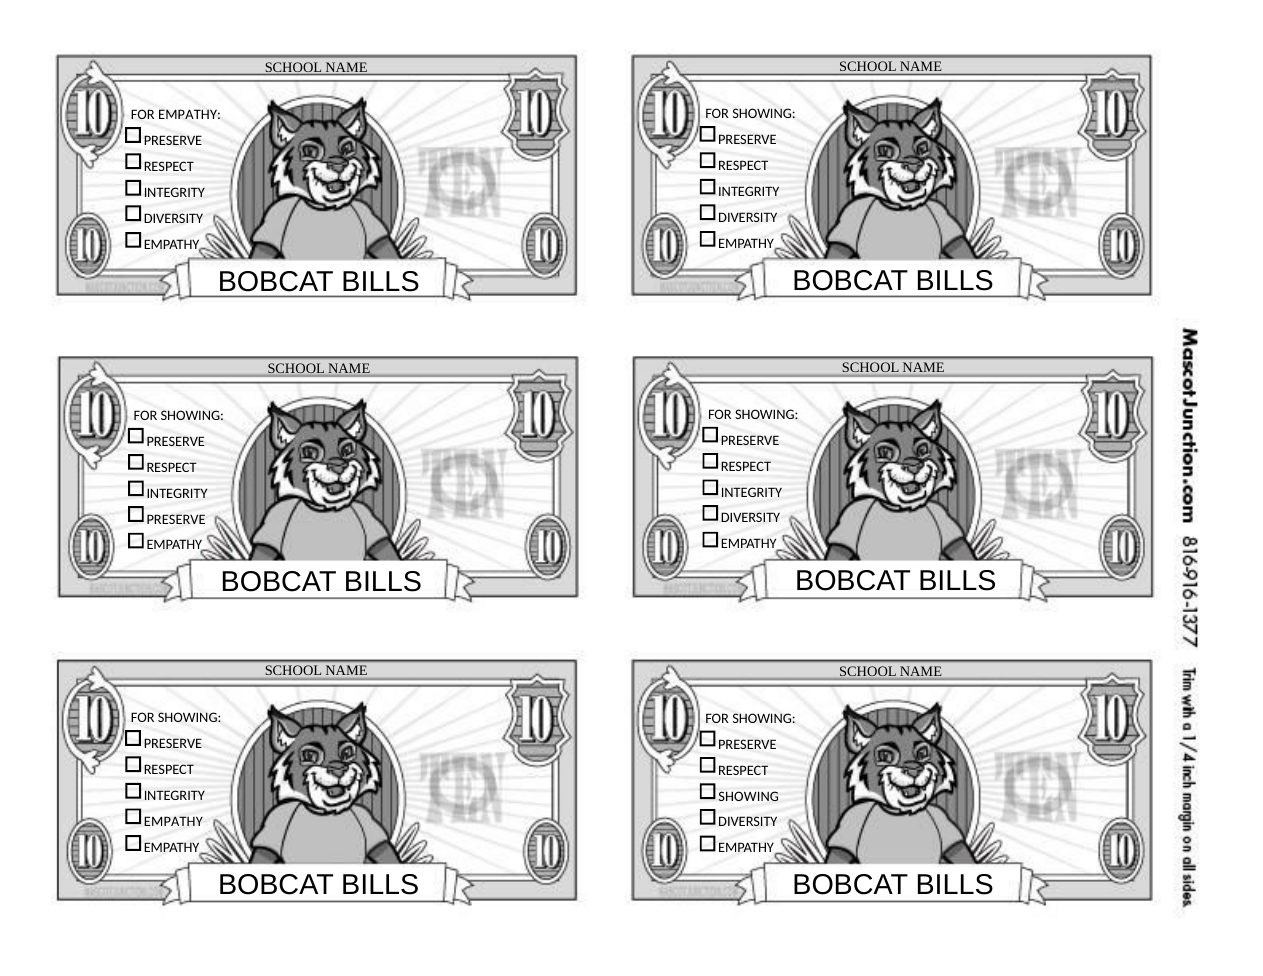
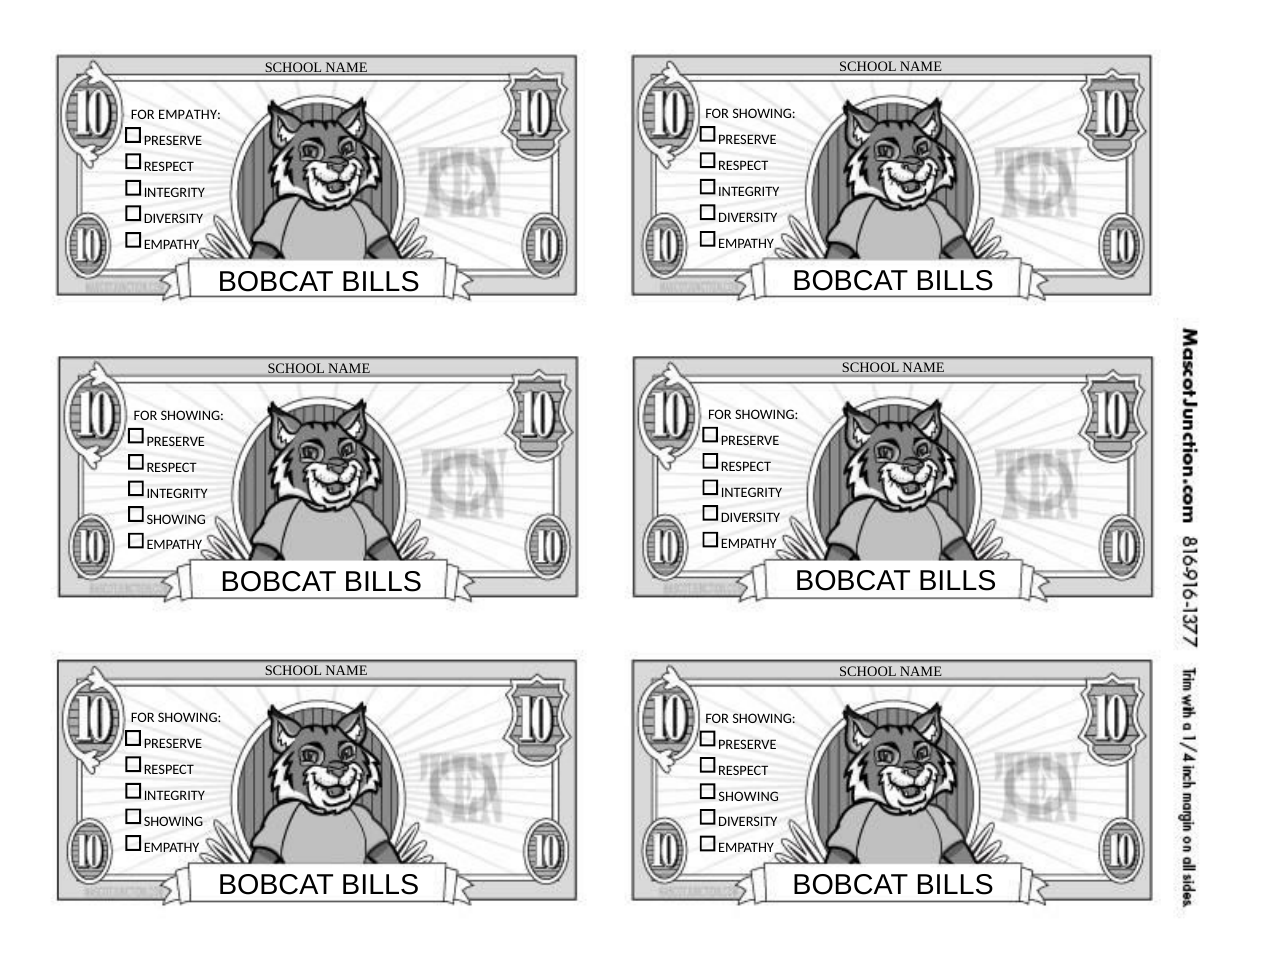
PRESERVE: PRESERVE -> SHOWING (176, 519)
EMPATHY: EMPATHY -> SHOWING (173, 822)
